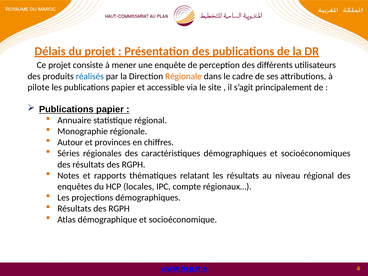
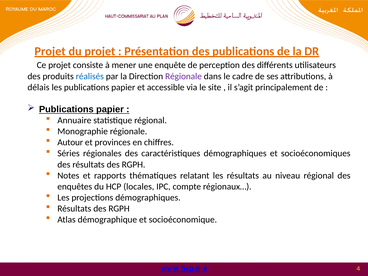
Délais: Délais -> Projet (50, 51)
Régionale colour: orange -> purple (183, 76)
pilote: pilote -> délais (38, 87)
